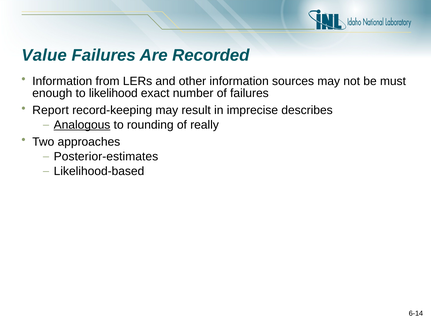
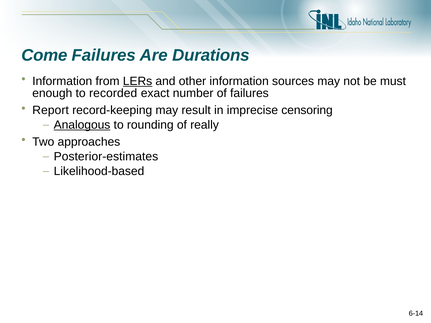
Value: Value -> Come (44, 56)
Recorded: Recorded -> Durations (211, 56)
LERs underline: none -> present (138, 81)
likelihood: likelihood -> recorded (113, 93)
describes: describes -> censoring (307, 110)
